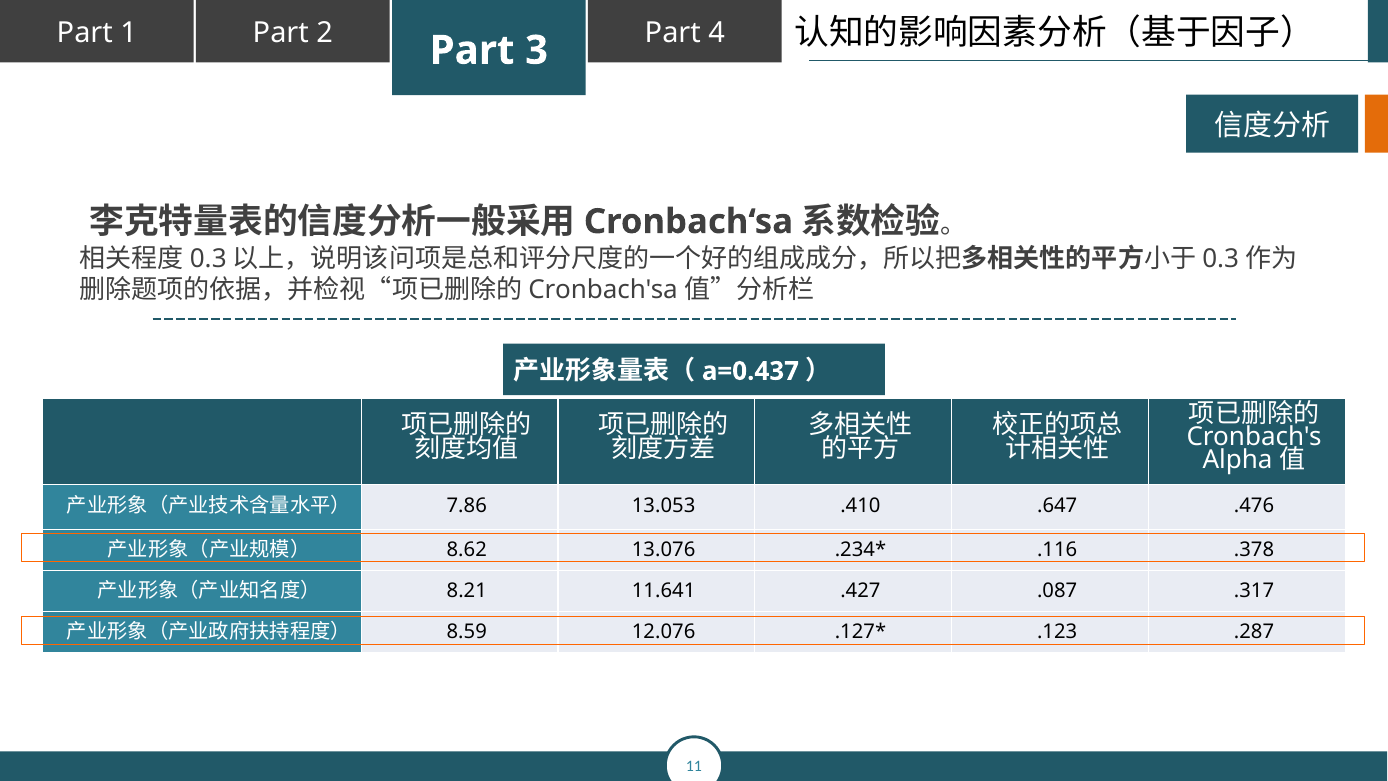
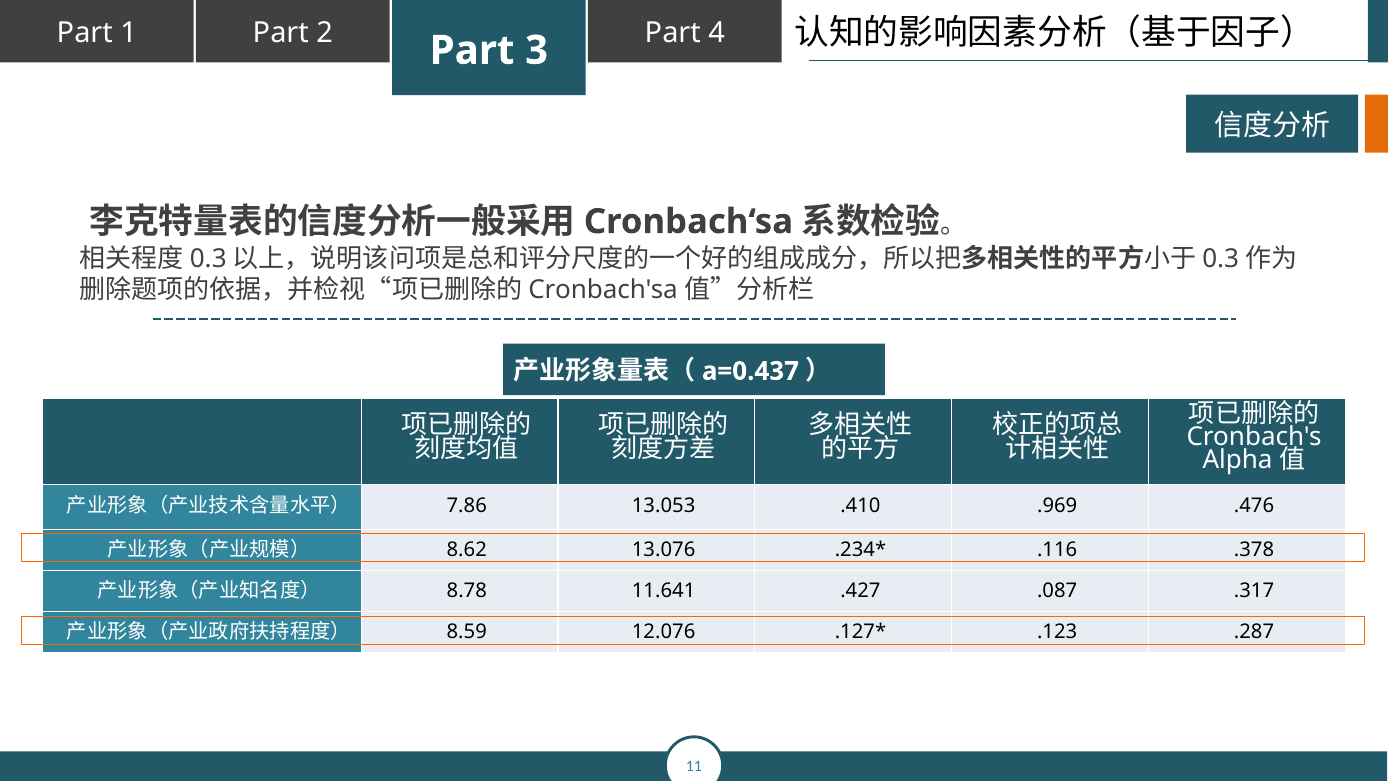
.647: .647 -> .969 (1057, 506)
8.21: 8.21 -> 8.78 (467, 590)
